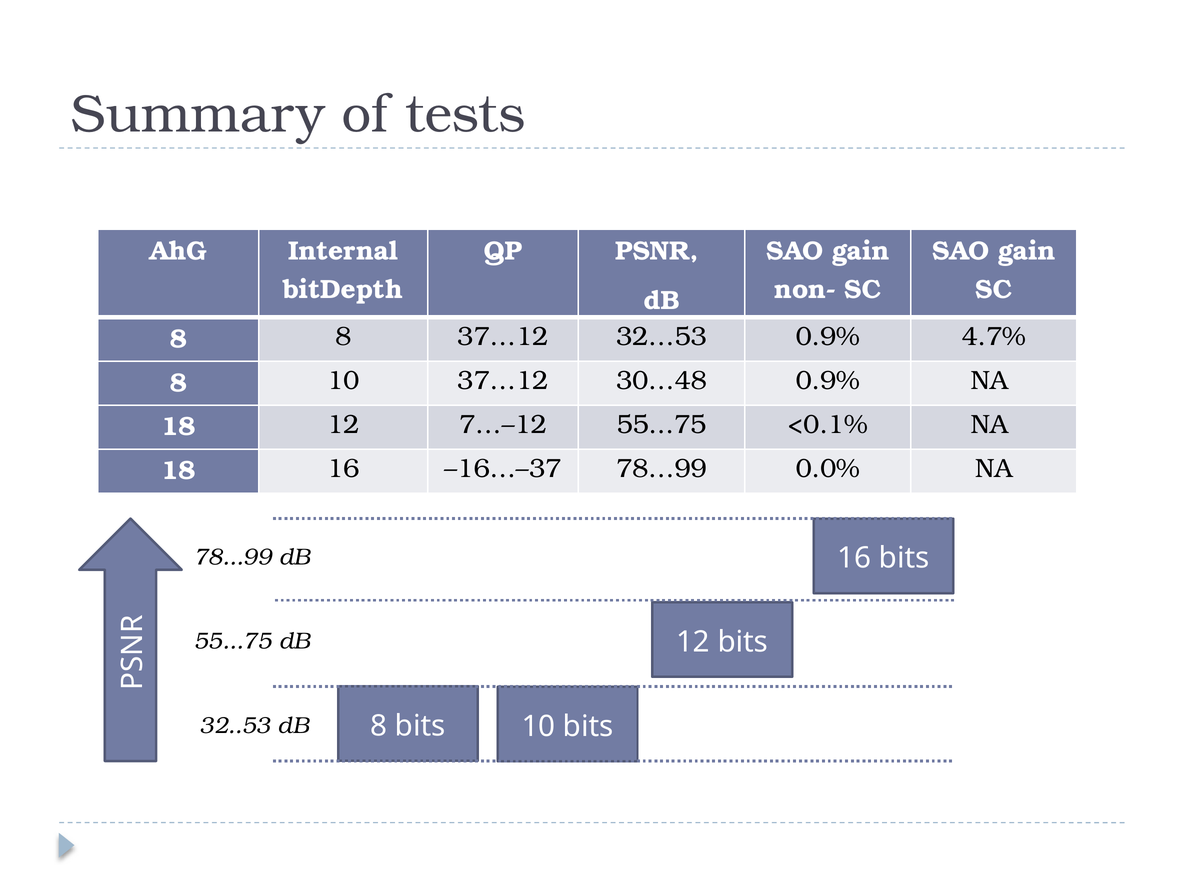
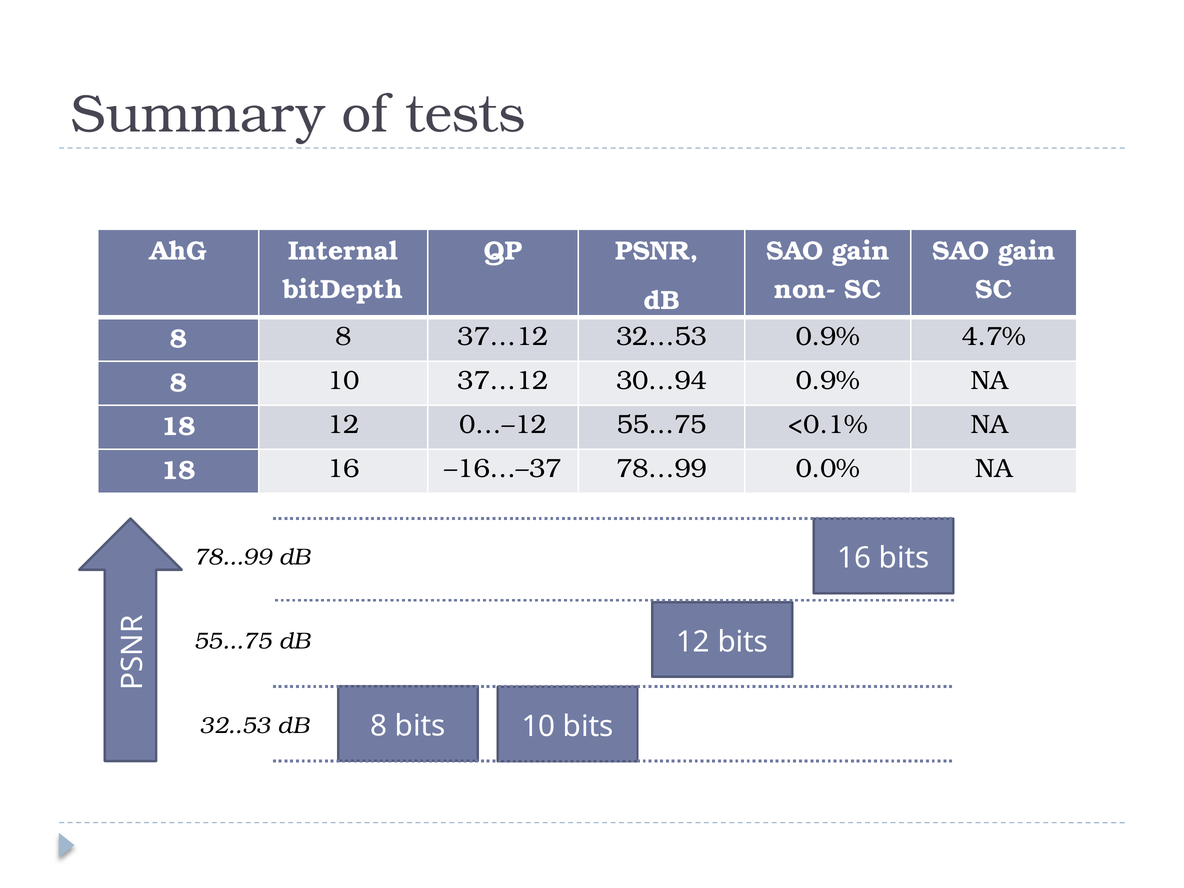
30…48: 30…48 -> 30…94 (662, 381)
7…–12: 7…–12 -> 0…–12 (503, 425)
